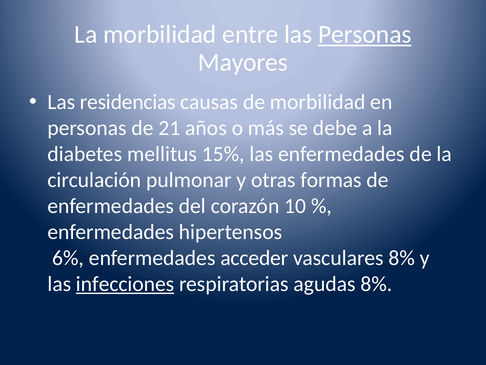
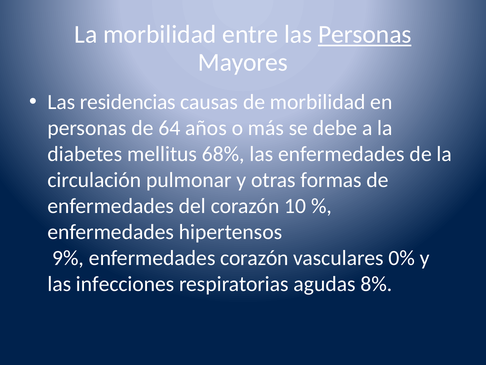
21: 21 -> 64 (169, 128)
15%: 15% -> 68% (223, 154)
6%: 6% -> 9% (68, 258)
enfermedades acceder: acceder -> corazón (254, 258)
vasculares 8%: 8% -> 0% (402, 258)
infecciones underline: present -> none (125, 284)
